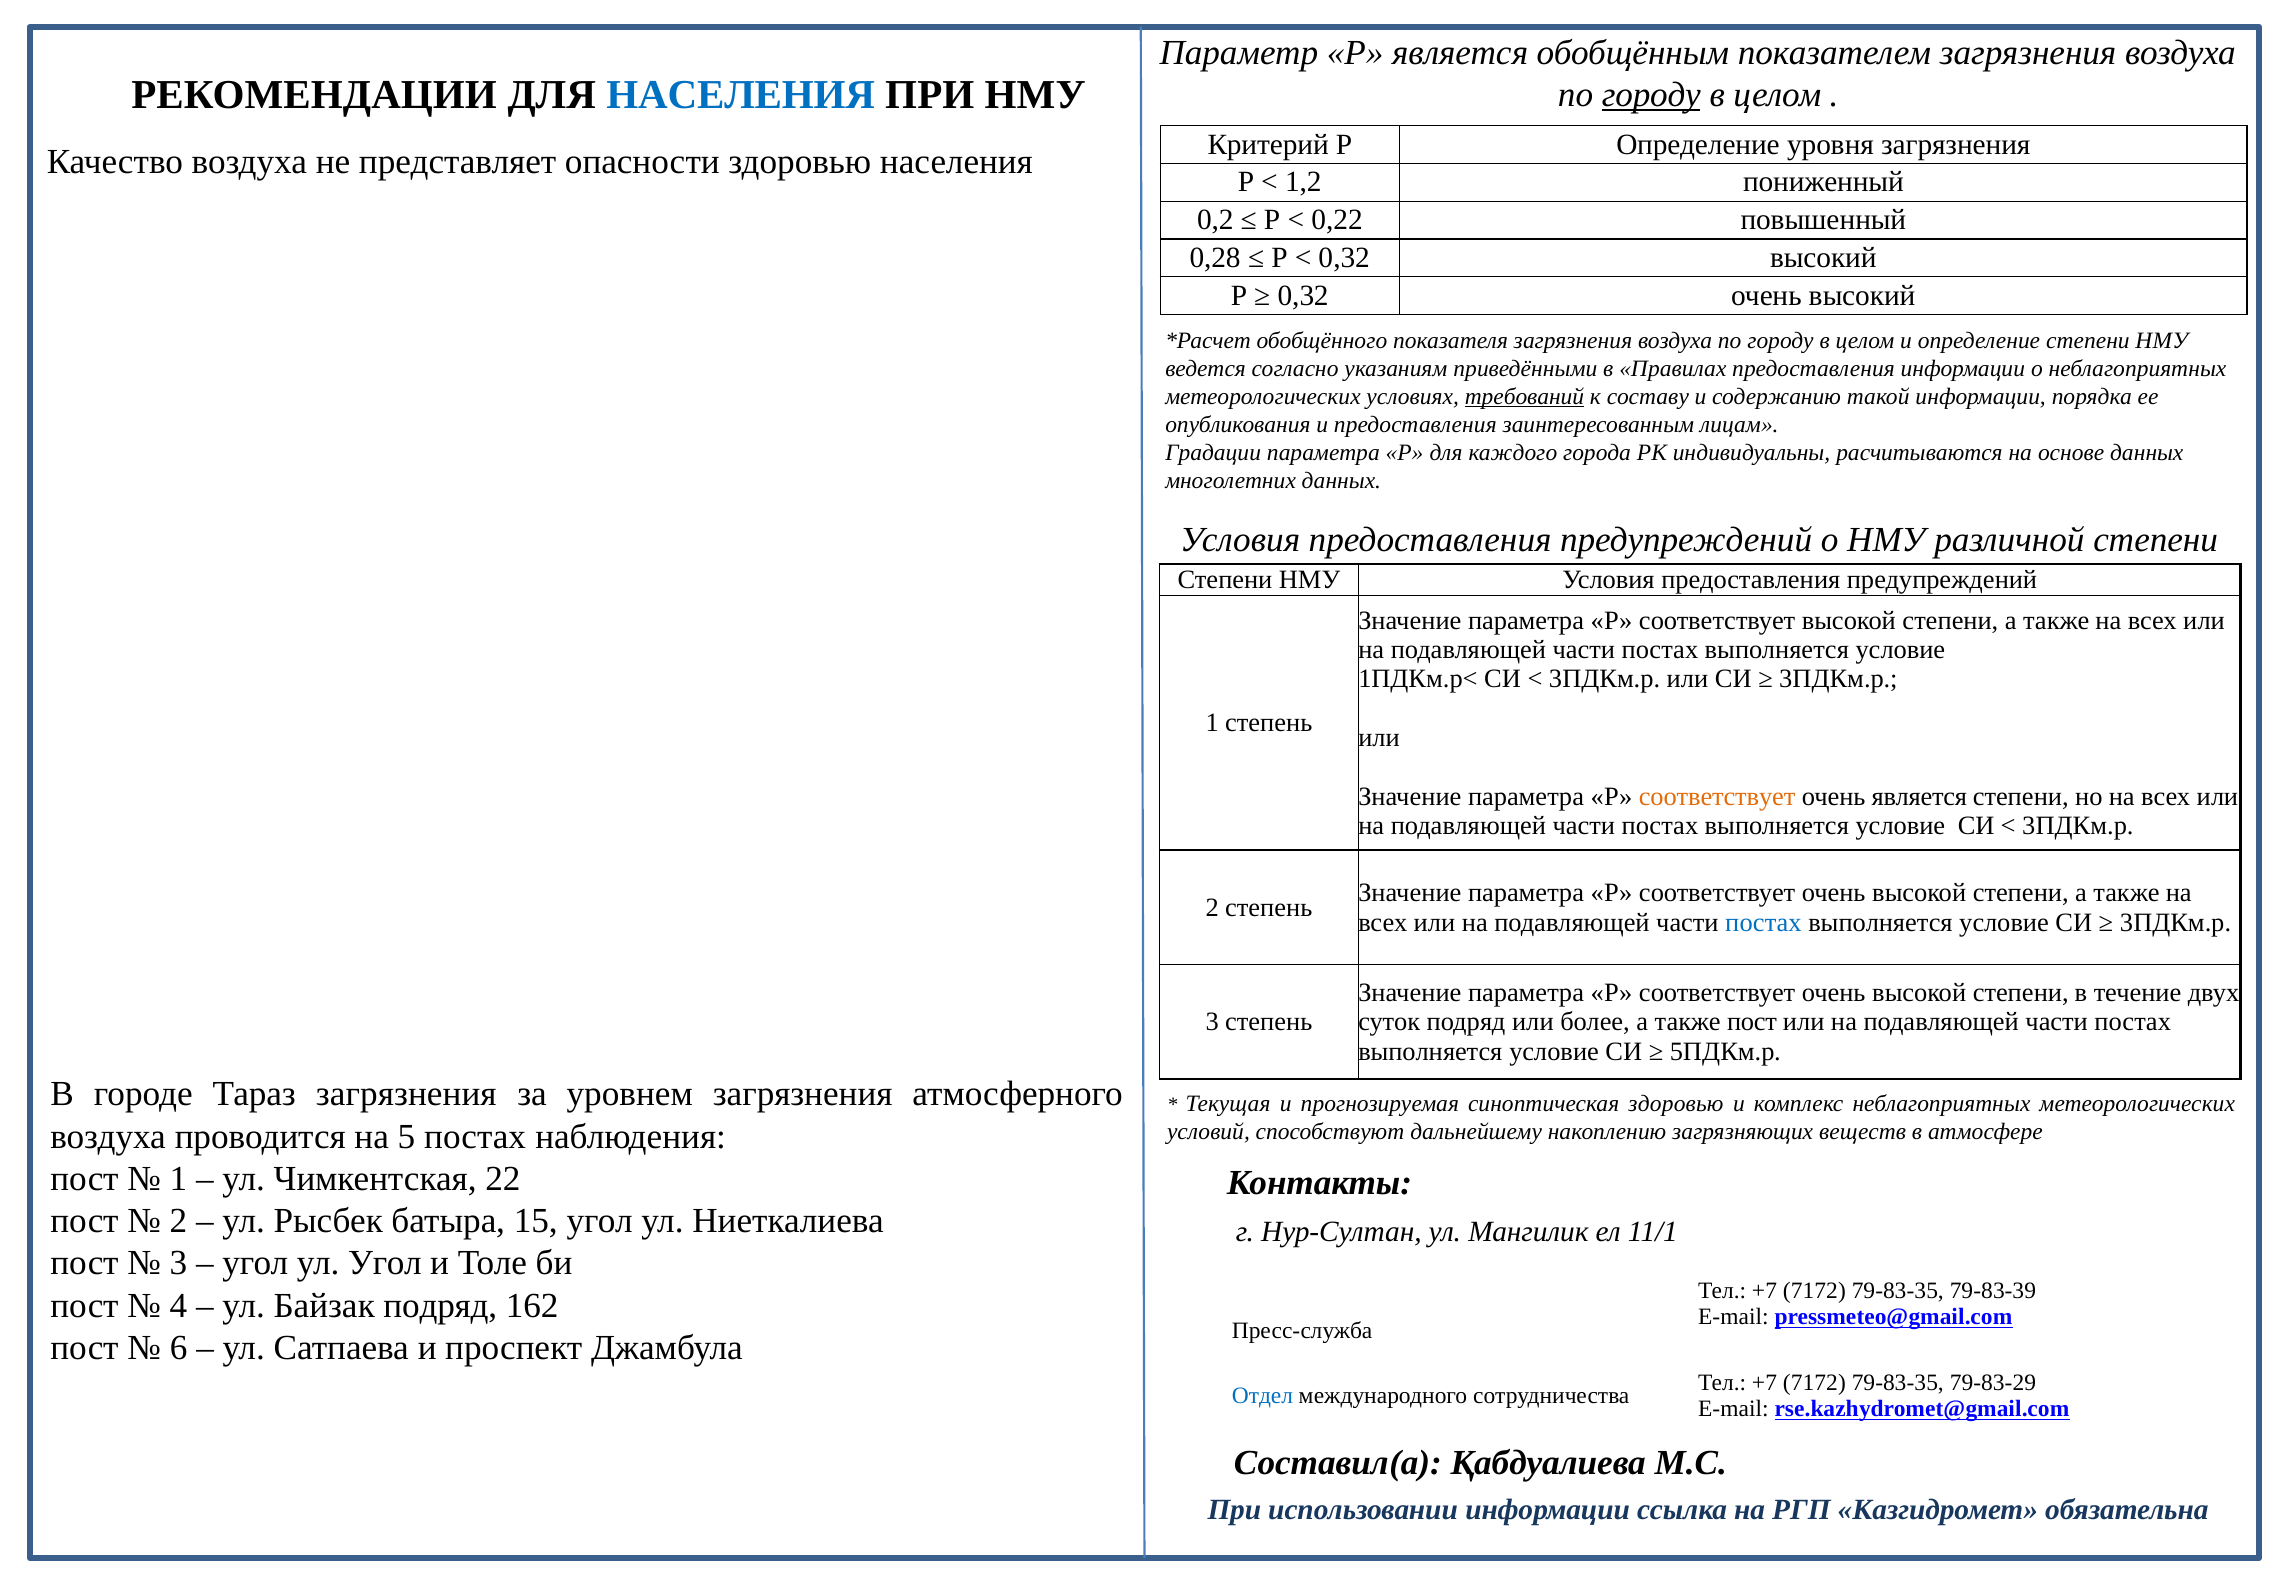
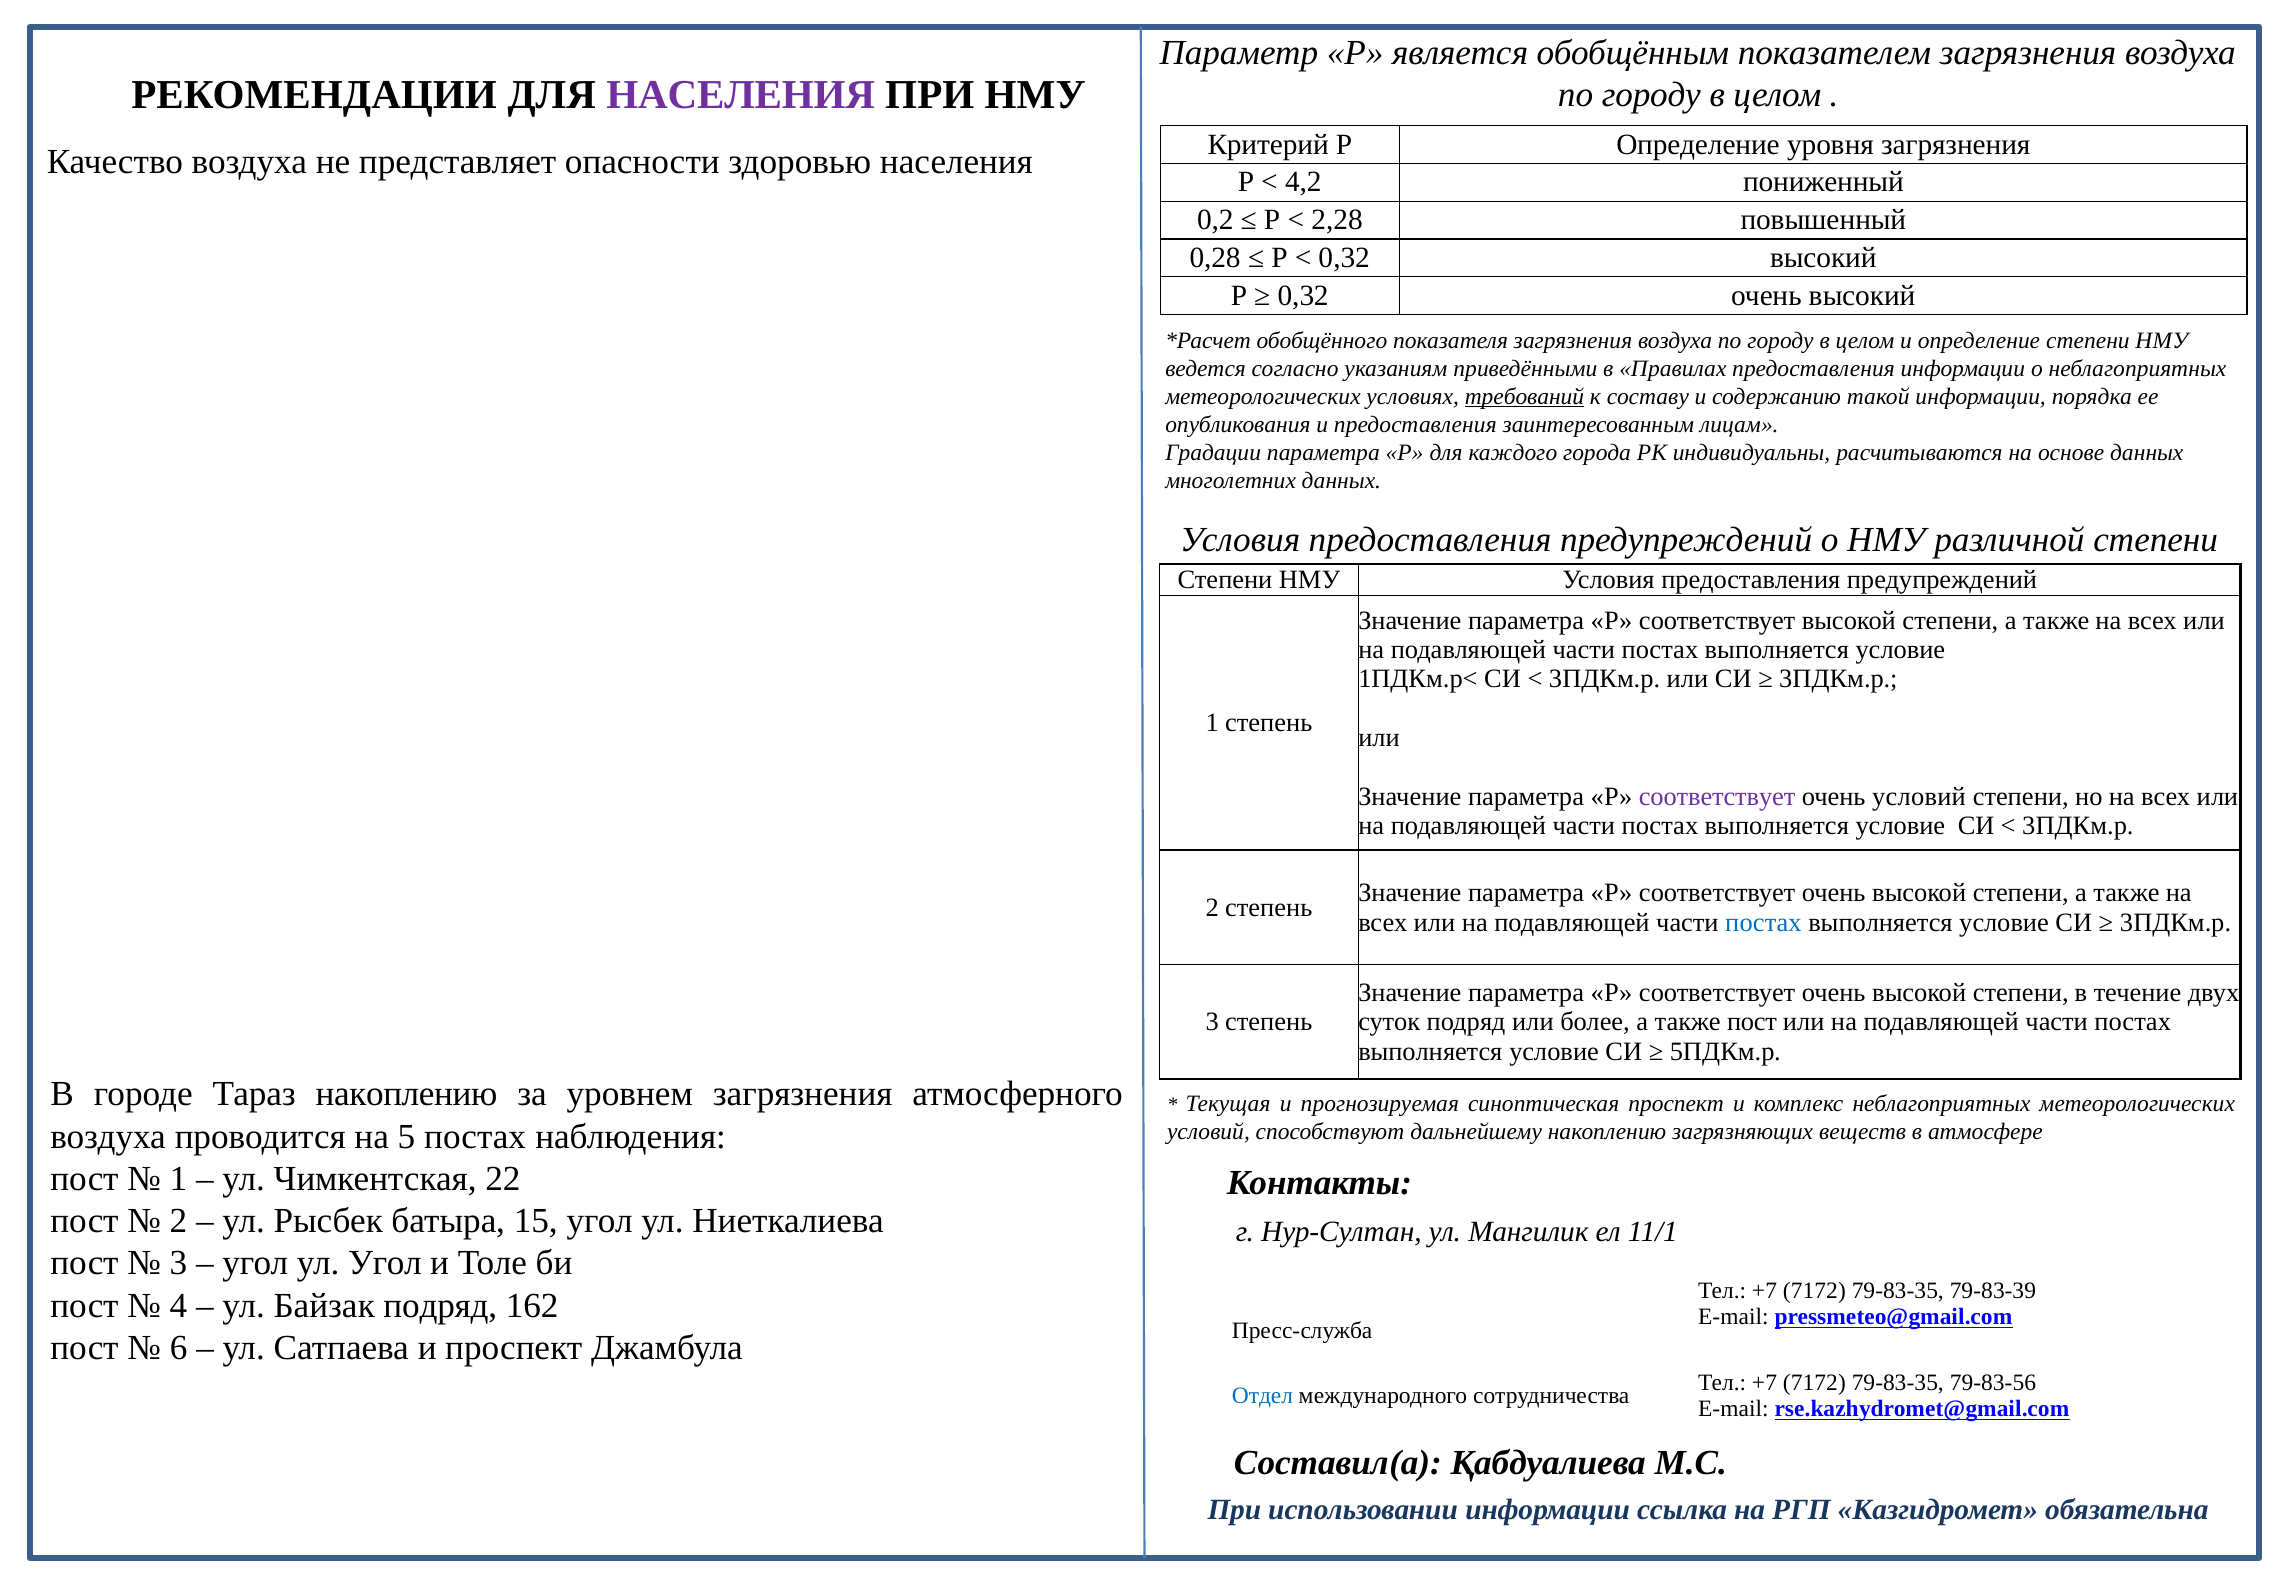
НАСЕЛЕНИЯ colour: blue -> purple (741, 95)
городу underline: present -> none (1651, 95)
1,2: 1,2 -> 4,2 (1303, 182)
0,22: 0,22 -> 2,28 (1337, 220)
соответствует colour: orange -> purple (1717, 796)
очень является: является -> условий (1919, 796)
Тараз загрязнения: загрязнения -> накоплению (406, 1094)
синоптическая здоровью: здоровью -> проспект (1676, 1103)
79-83-29: 79-83-29 -> 79-83-56 (1993, 1382)
